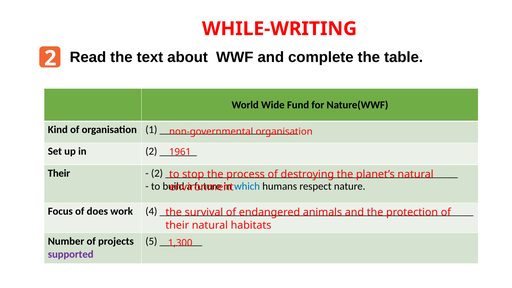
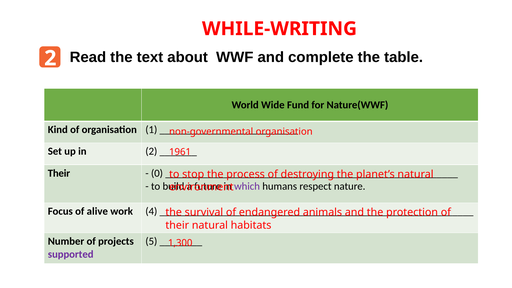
2: 2 -> 0 (157, 173)
which colour: blue -> purple (247, 186)
does: does -> alive (97, 211)
